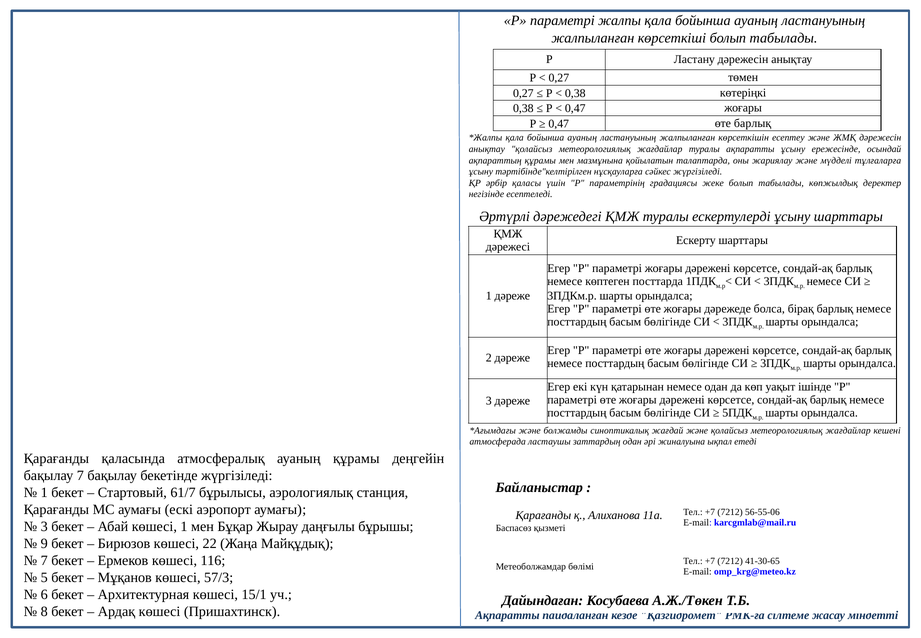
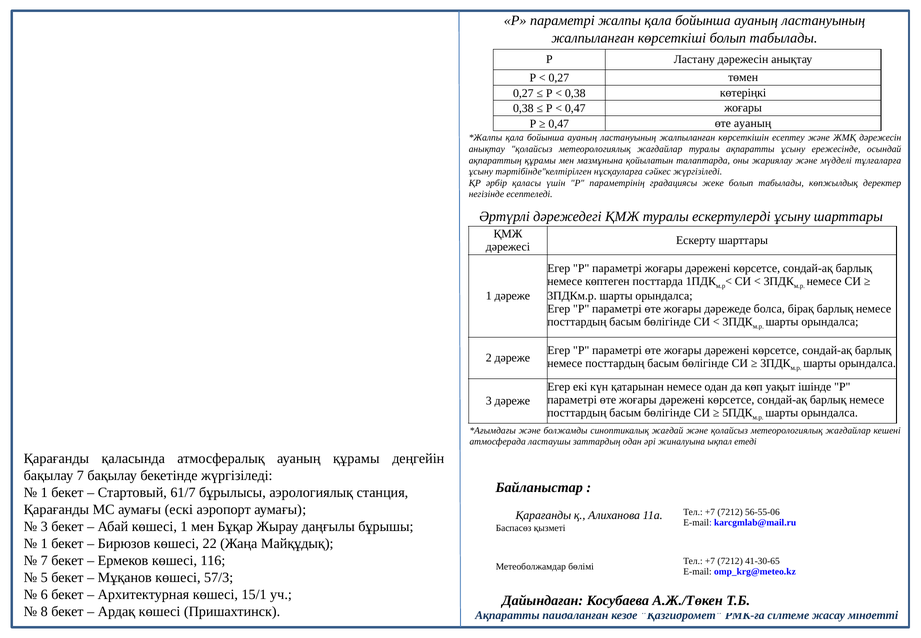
өте барлық: барлық -> ауаның (753, 123)
9: 9 -> 1 (44, 543)
